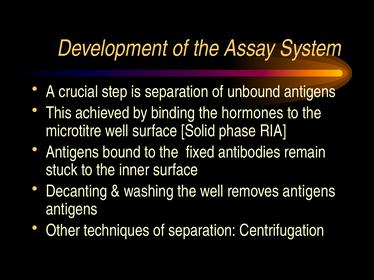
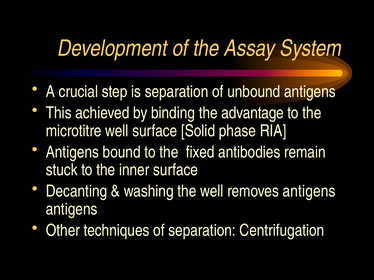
hormones: hormones -> advantage (253, 113)
